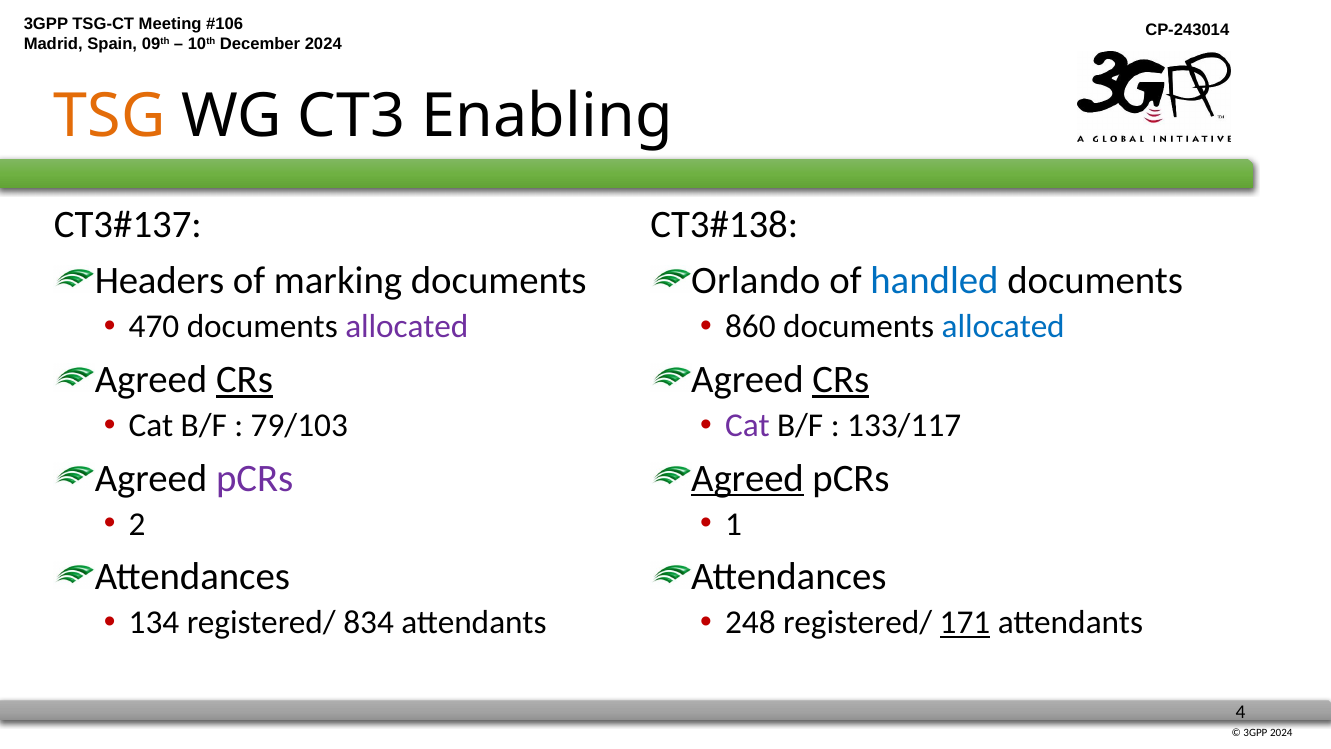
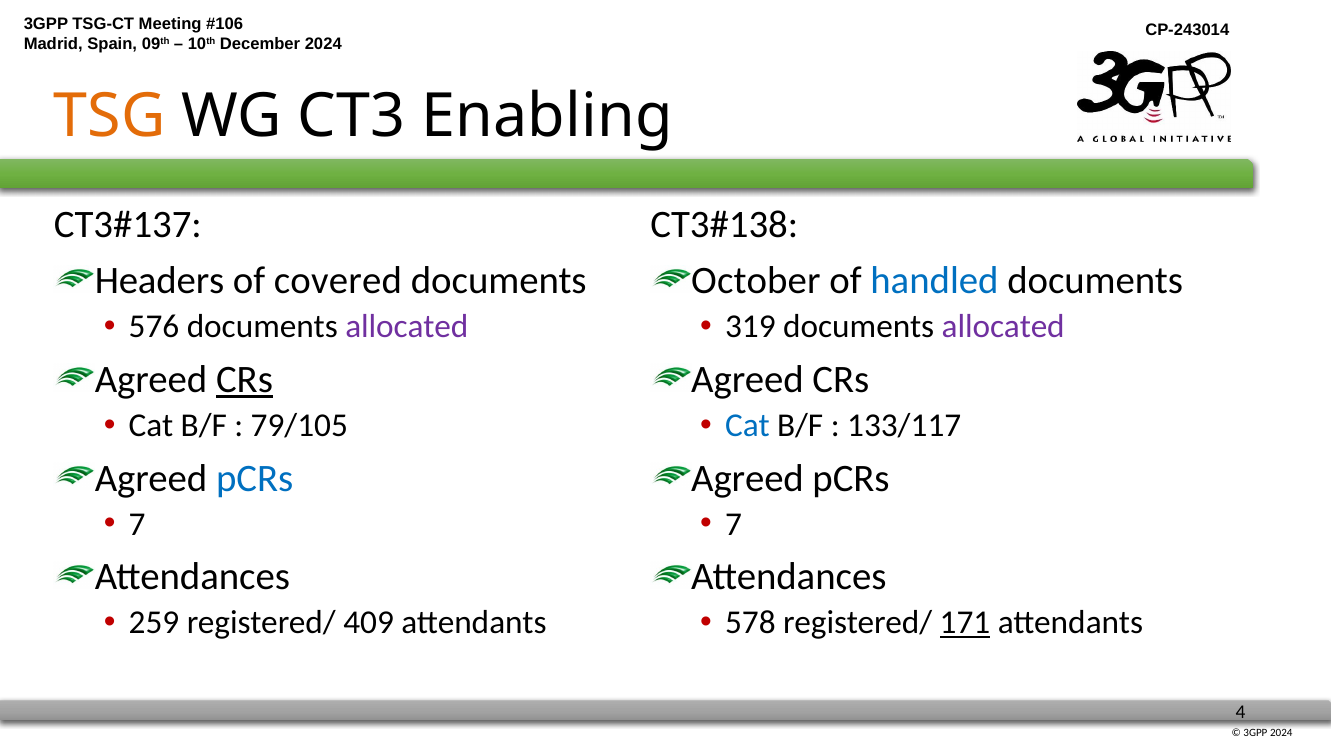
marking: marking -> covered (338, 281)
Orlando: Orlando -> October (756, 281)
470: 470 -> 576 (154, 327)
860: 860 -> 319 (750, 327)
allocated colour: blue -> purple (1003, 327)
CRs underline: present -> none (841, 379)
79/103: 79/103 -> 79/105 (299, 425)
Cat colour: purple -> blue (747, 425)
pCRs colour: purple -> blue (255, 478)
Agreed underline: present -> none (748, 478)
2: 2 -> 7 (137, 524)
1: 1 -> 7 (734, 524)
134: 134 -> 259 (154, 623)
834: 834 -> 409 (369, 623)
248: 248 -> 578 (750, 623)
